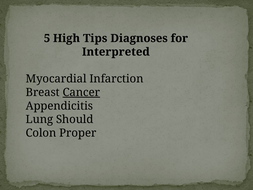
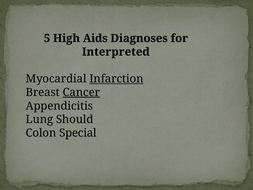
Tips: Tips -> Aids (95, 38)
Infarction underline: none -> present (116, 79)
Proper: Proper -> Special (78, 133)
